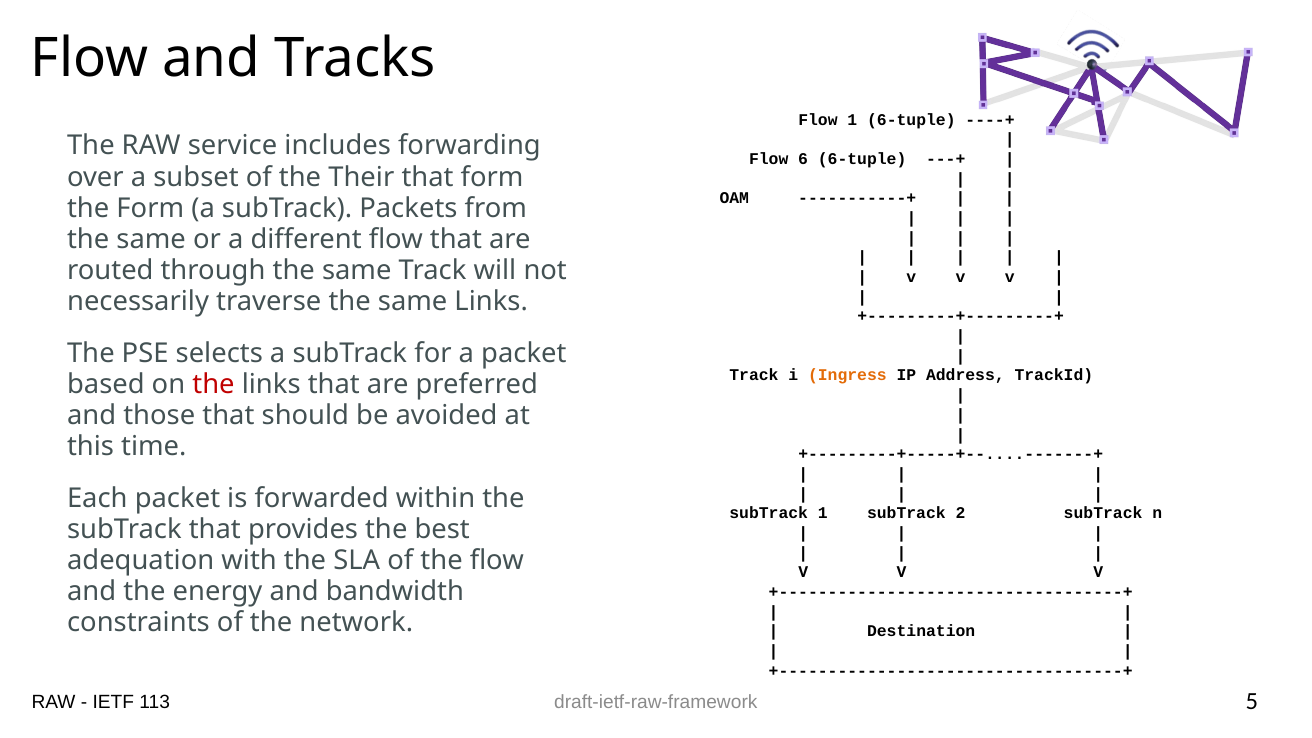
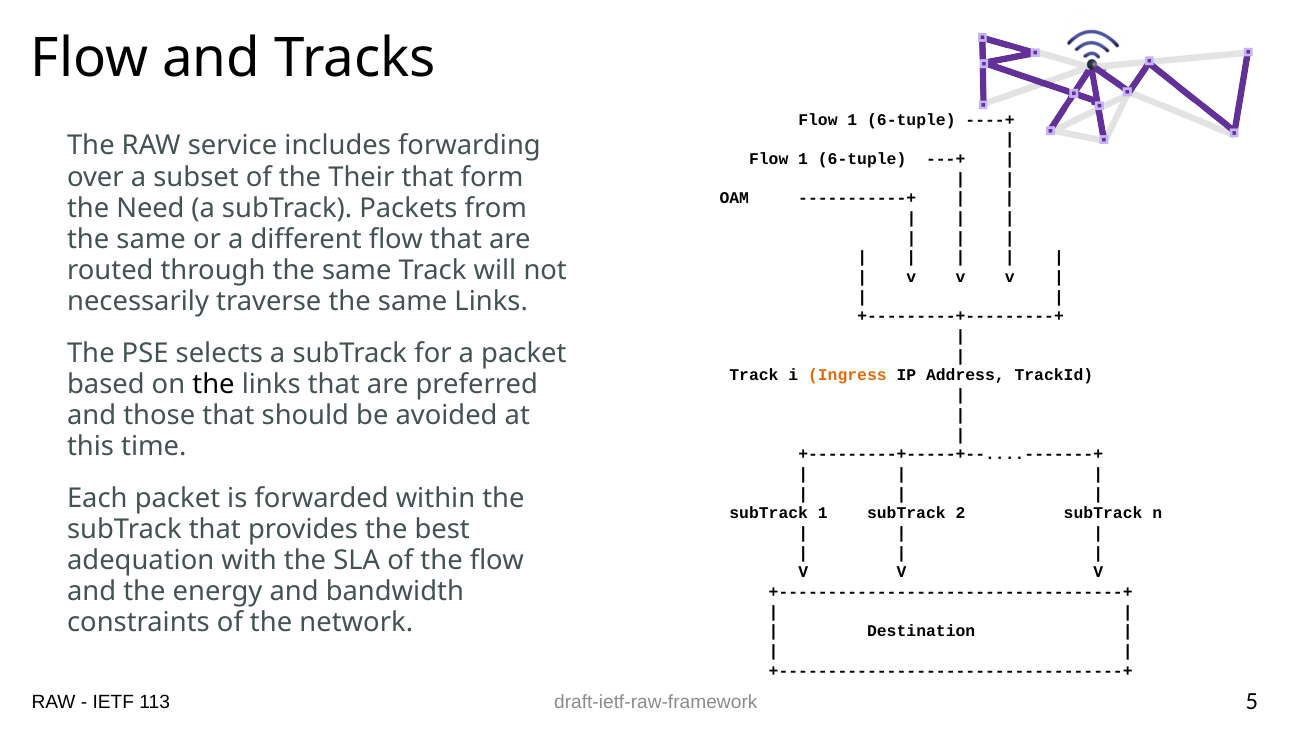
6: 6 -> 1 (803, 159)
the Form: Form -> Need (150, 208)
the colour: red -> black (214, 384)
